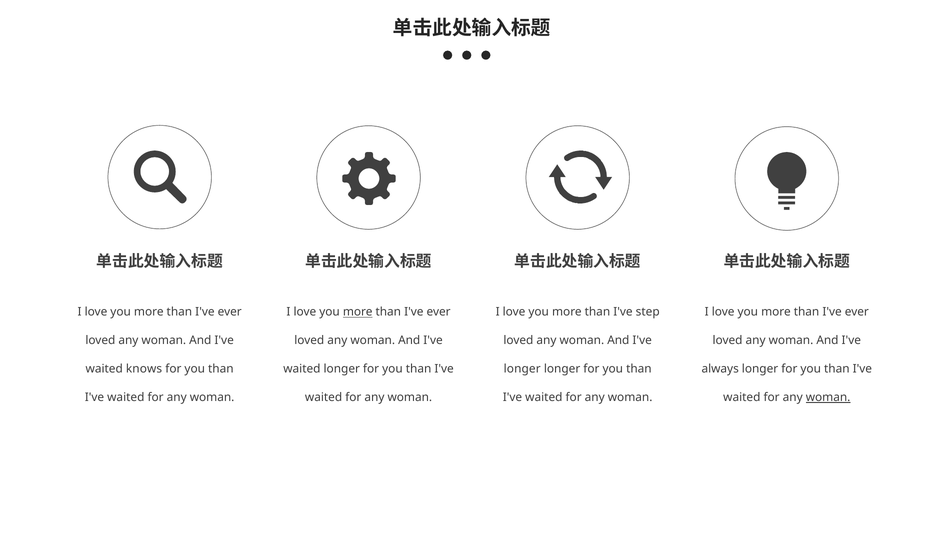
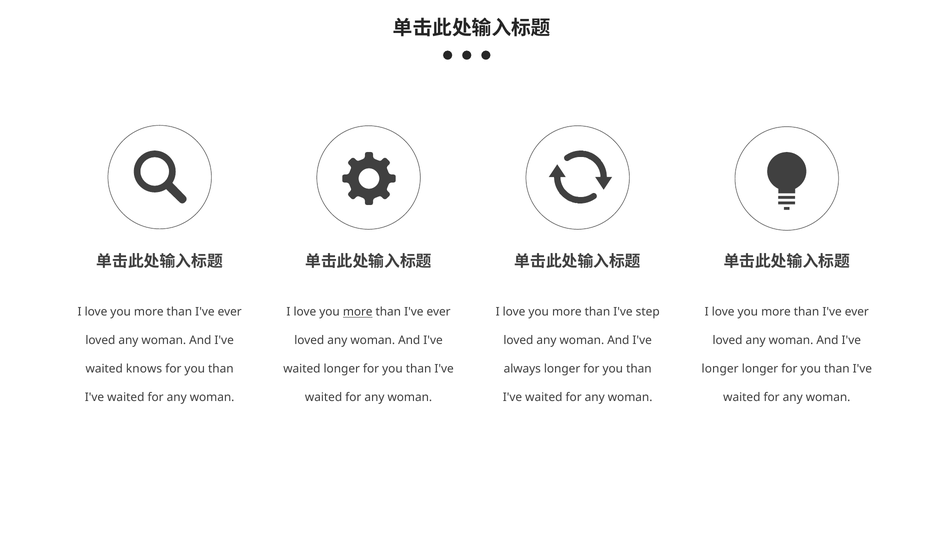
longer: longer -> always (522, 369)
always: always -> longer (720, 369)
woman underline: present -> none (828, 397)
